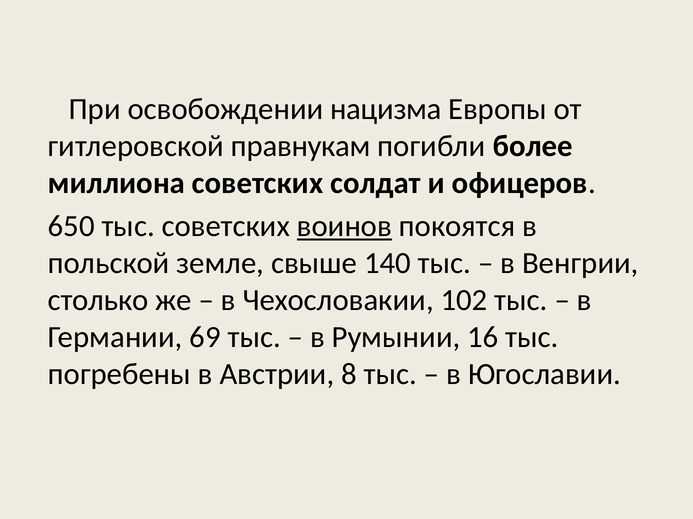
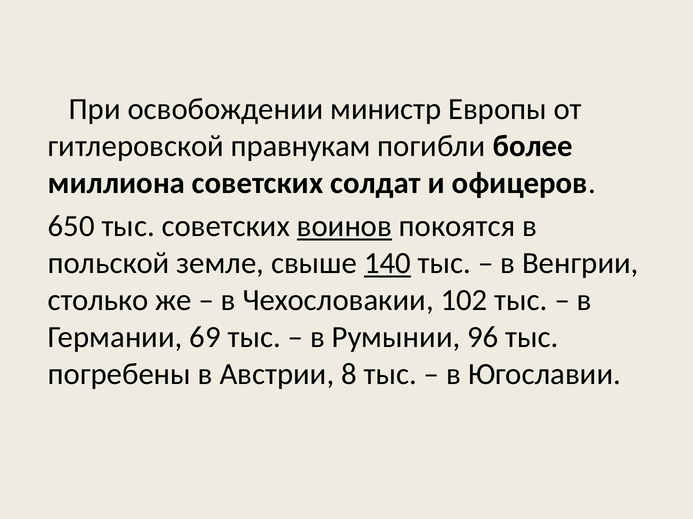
нацизма: нацизма -> министр (386, 109)
140 underline: none -> present (388, 264)
16: 16 -> 96 (483, 338)
